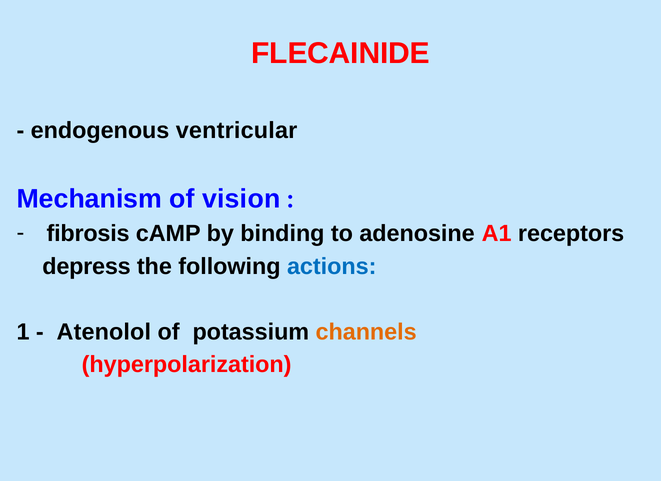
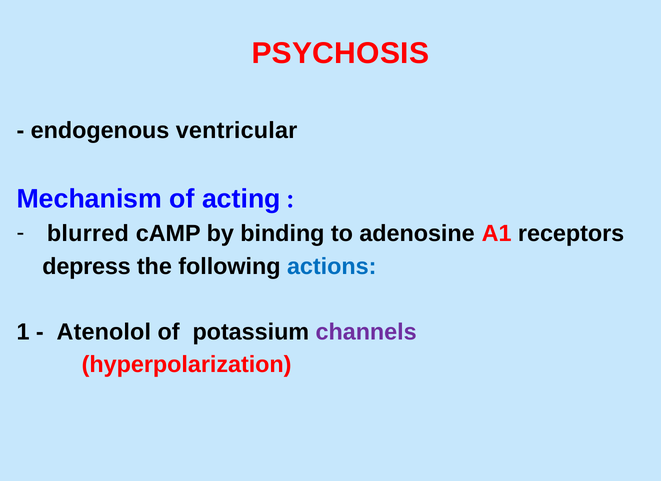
FLECAINIDE: FLECAINIDE -> PSYCHOSIS (340, 53)
vision: vision -> acting (241, 199)
fibrosis: fibrosis -> blurred (88, 234)
channels colour: orange -> purple (366, 332)
